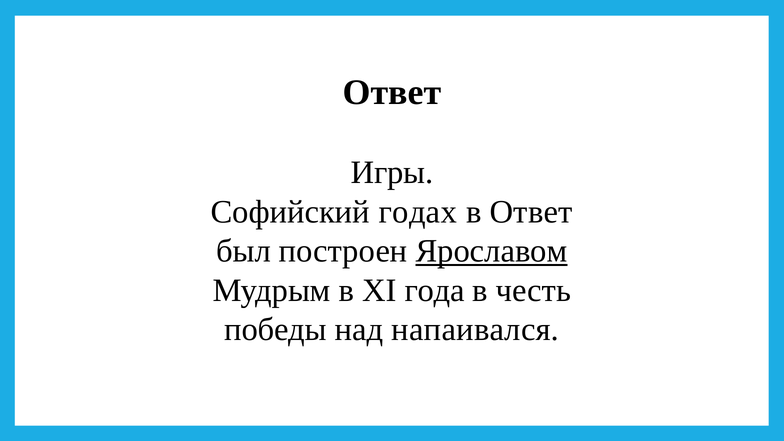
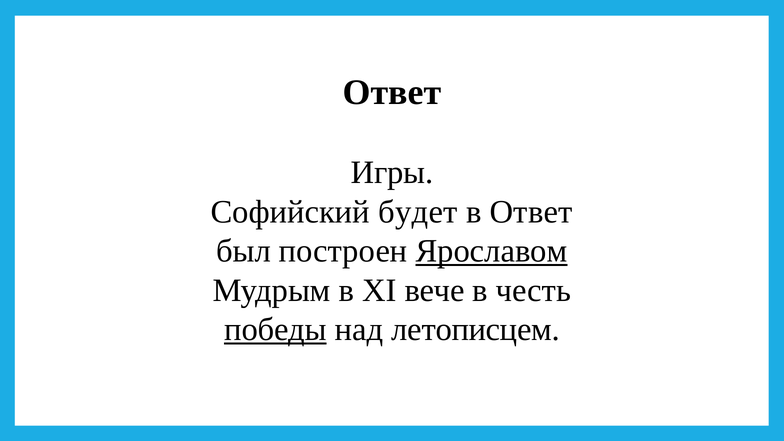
годах: годах -> будет (418, 212)
года: года -> вече (435, 290)
победы underline: none -> present (276, 329)
напаивался: напаивался -> летописцем (476, 329)
